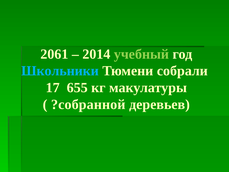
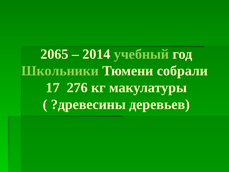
2061: 2061 -> 2065 (54, 54)
Школьники colour: light blue -> light green (60, 71)
655: 655 -> 276 (77, 88)
?собранной: ?собранной -> ?древесины (88, 104)
